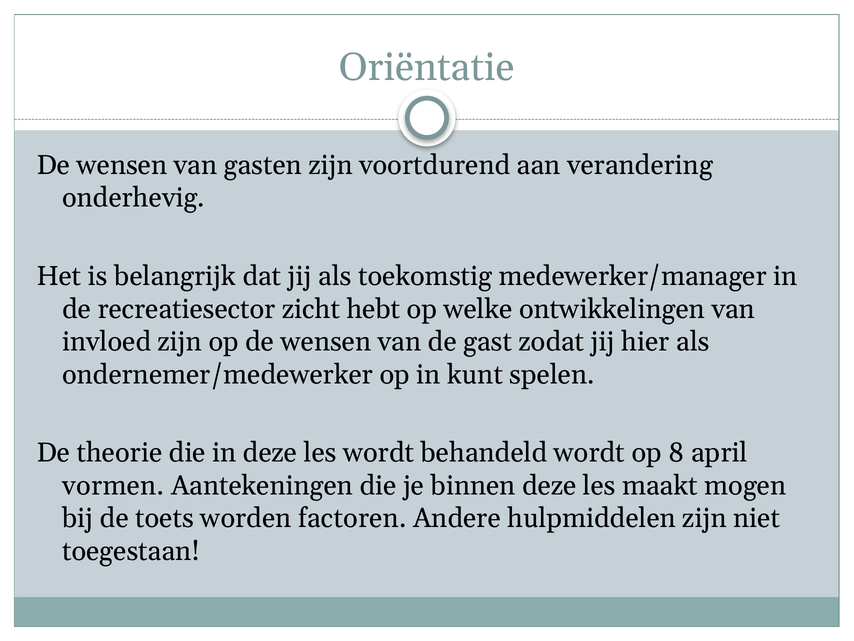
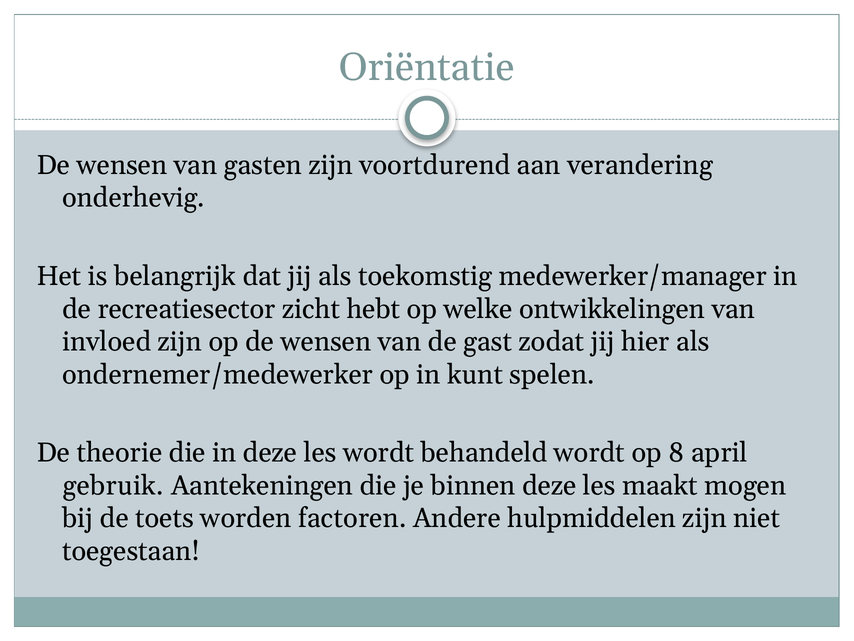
vormen: vormen -> gebruik (113, 485)
